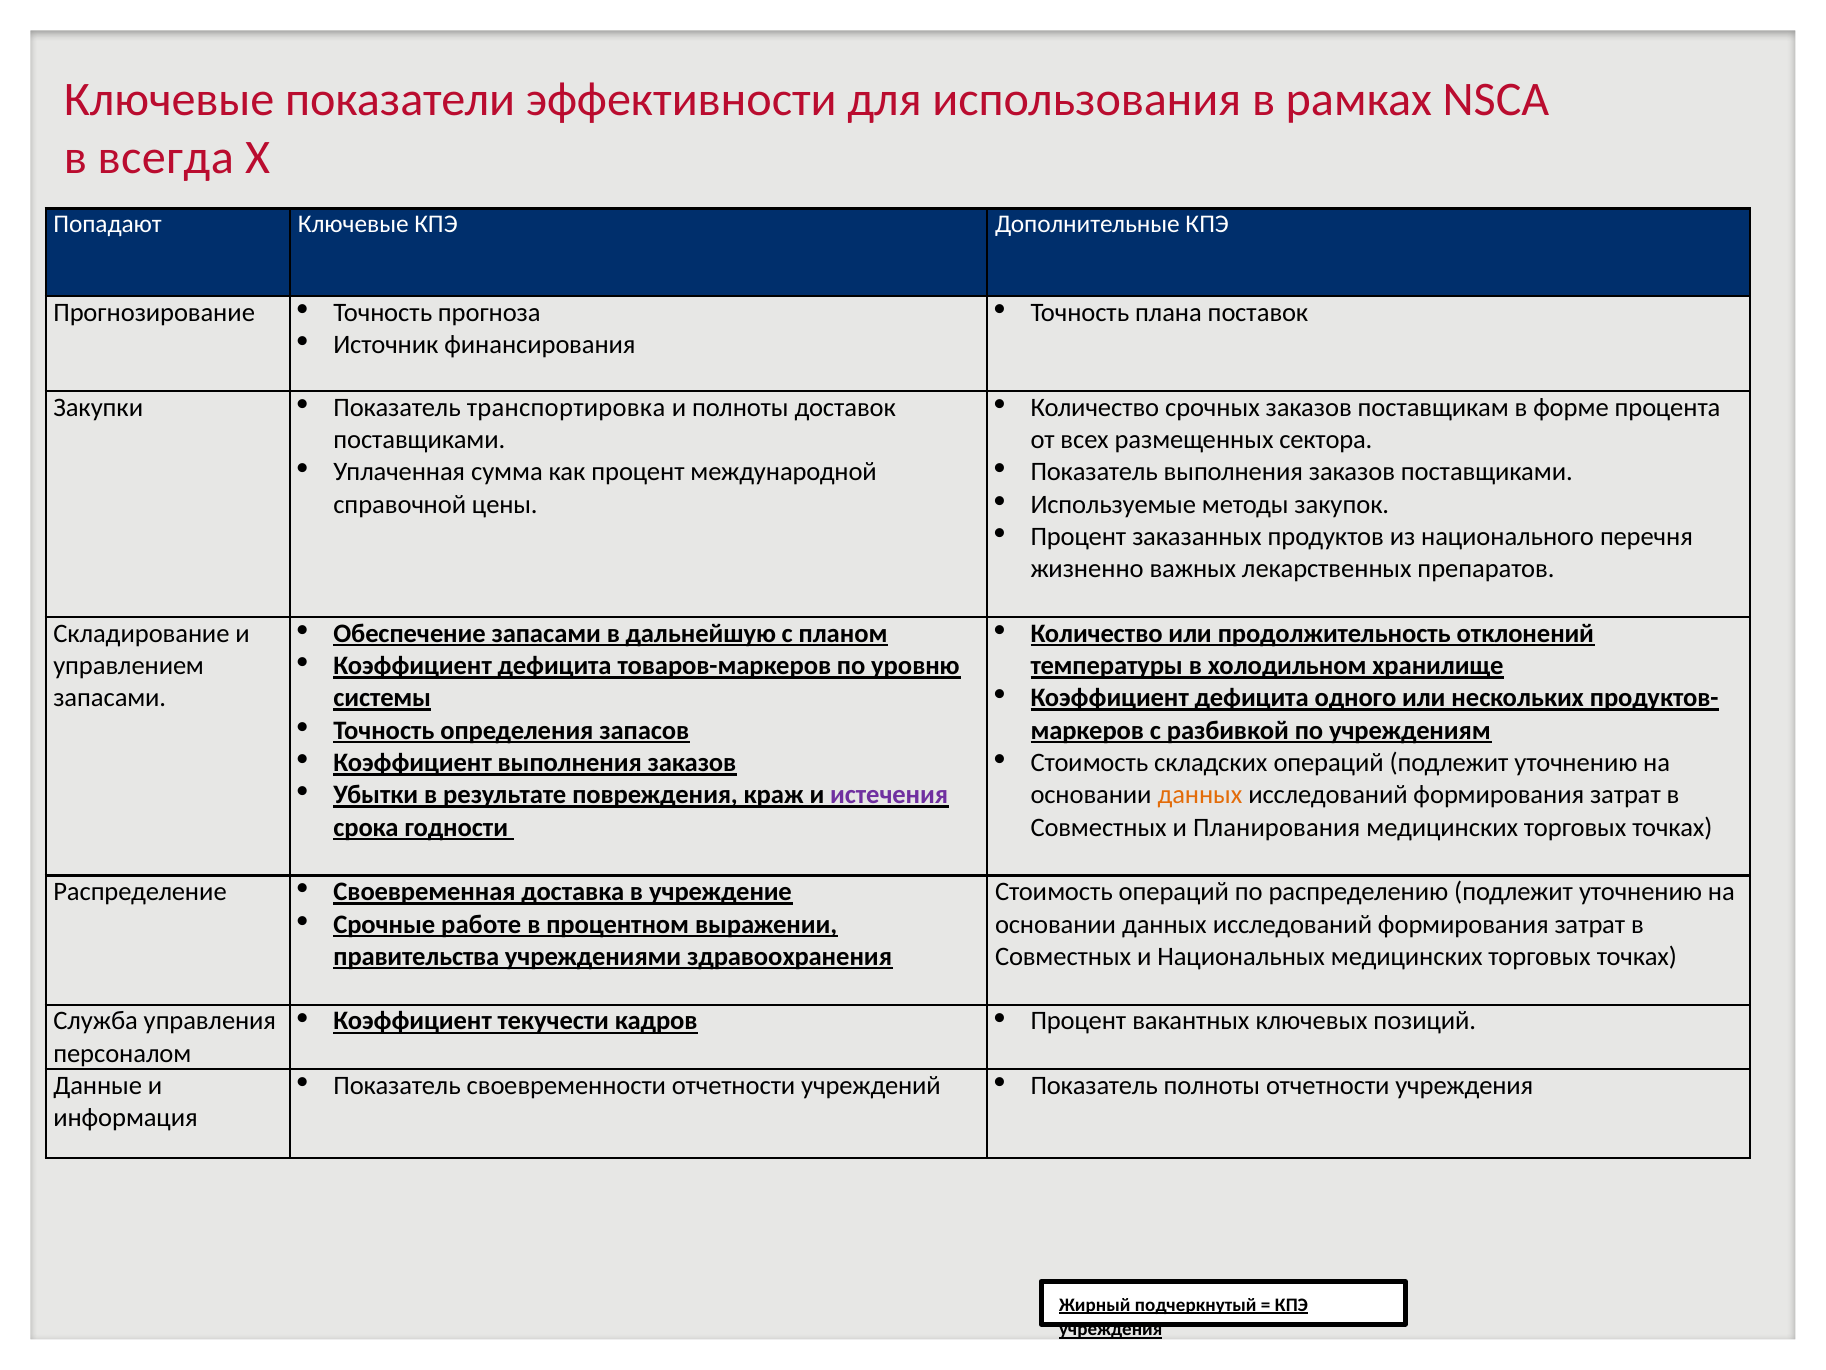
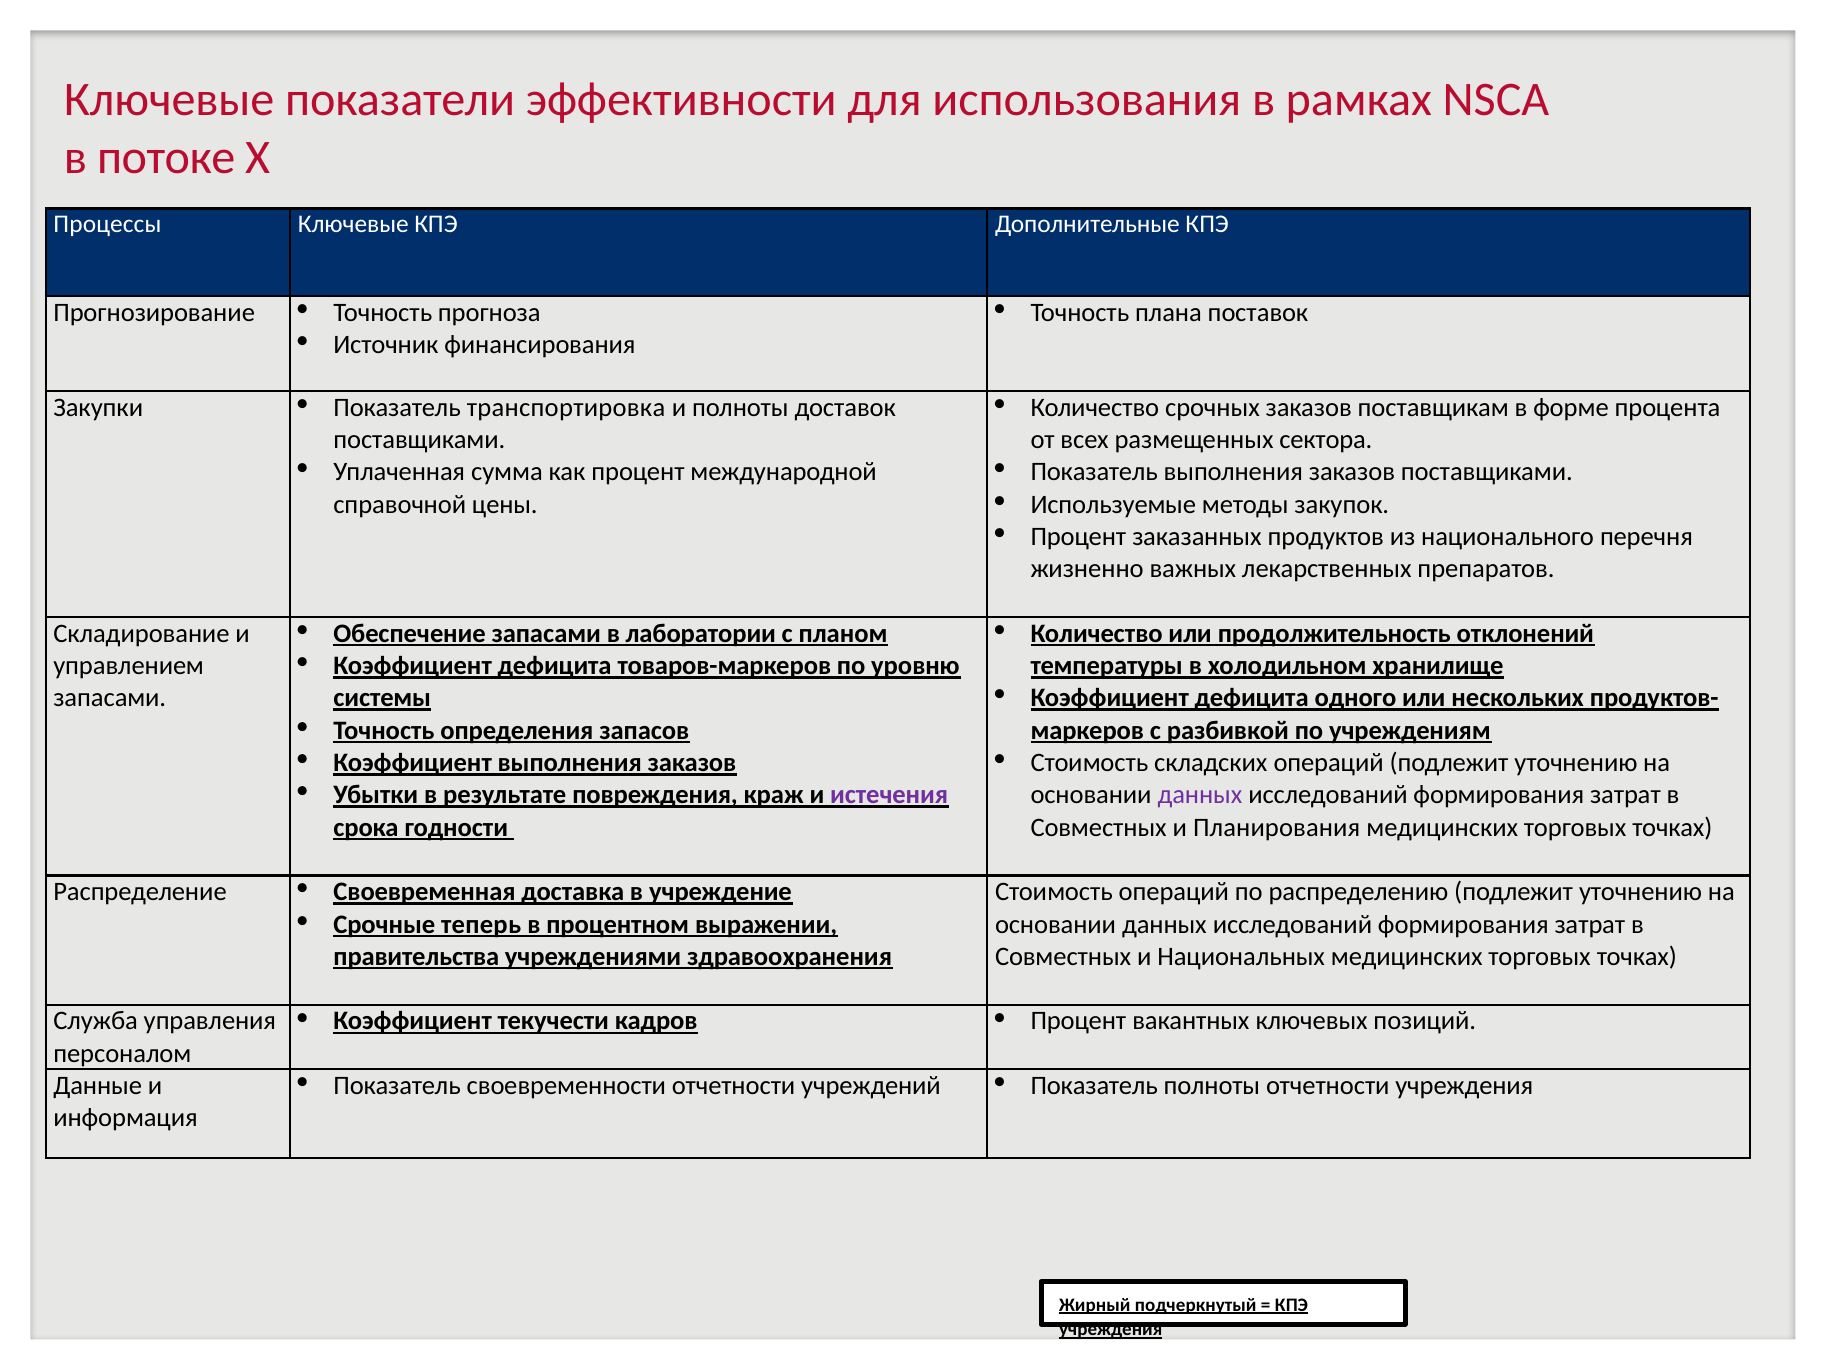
всегда: всегда -> потоке (166, 158)
Попадают: Попадают -> Процессы (107, 224)
дальнейшую: дальнейшую -> лаборатории (701, 633)
данных colour: orange -> purple (1200, 795)
работе: работе -> теперь (481, 924)
